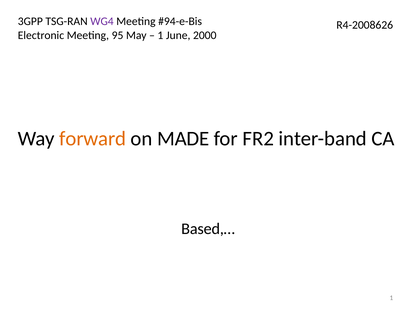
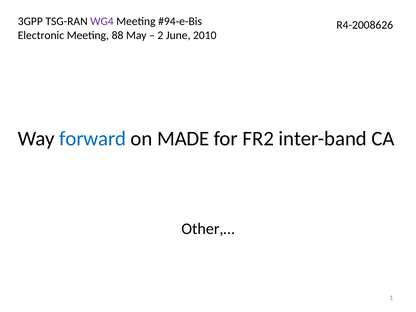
95: 95 -> 88 (118, 35)
1: 1 -> 2 (160, 35)
2000: 2000 -> 2010 (205, 35)
forward colour: orange -> blue (93, 138)
Based,…: Based,… -> Other,… (208, 229)
